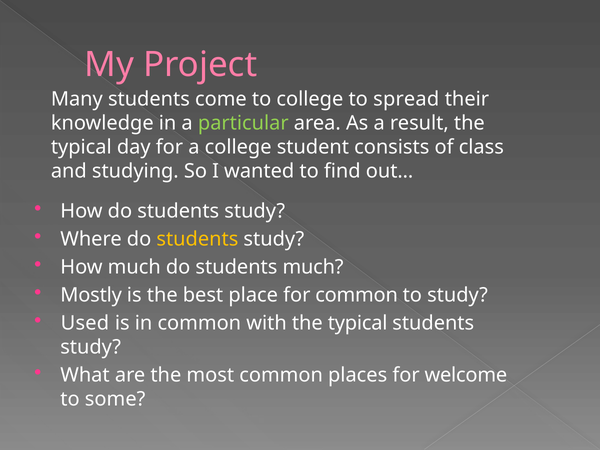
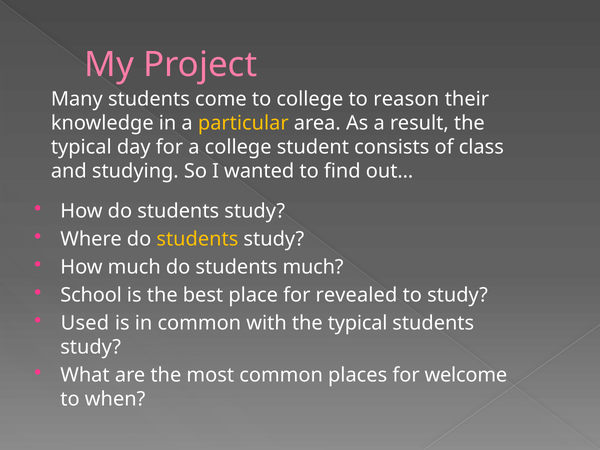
spread: spread -> reason (406, 99)
particular colour: light green -> yellow (243, 123)
Mostly: Mostly -> School (91, 295)
for common: common -> revealed (356, 295)
some: some -> when (115, 399)
